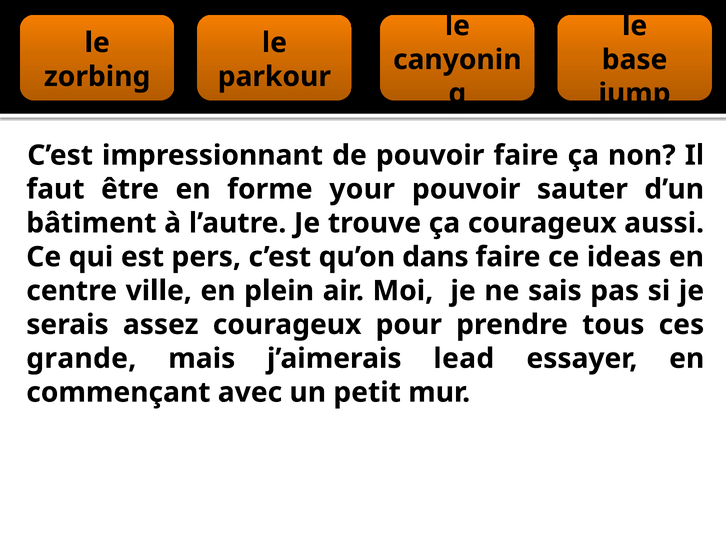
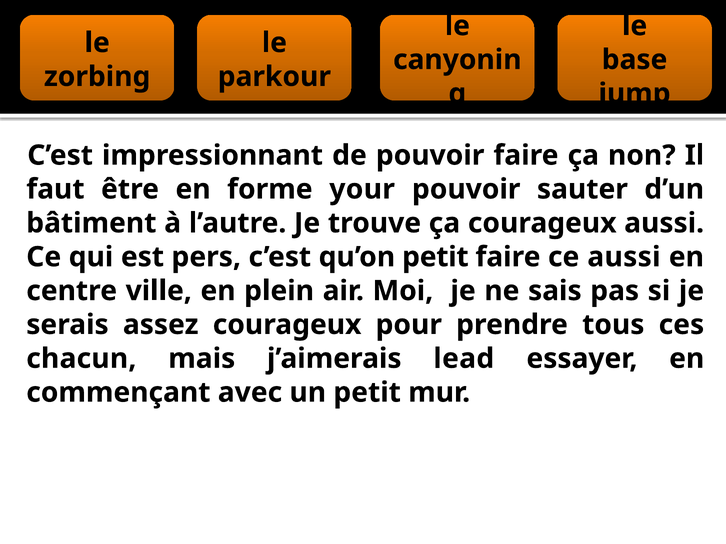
qu’on dans: dans -> petit (435, 257)
ce ideas: ideas -> aussi (624, 257)
grande: grande -> chacun (81, 359)
